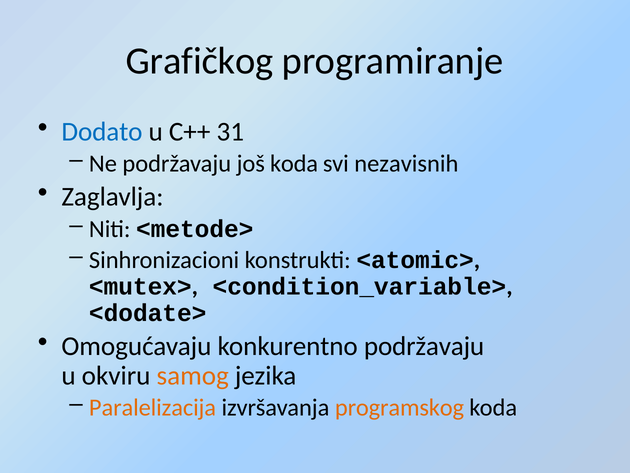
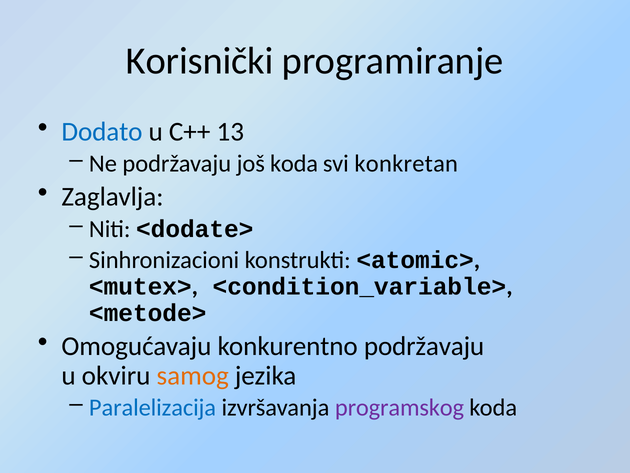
Grafičkog: Grafičkog -> Korisnički (200, 61)
31: 31 -> 13 (230, 132)
nezavisnih: nezavisnih -> konkretan (406, 164)
<metode>: <metode> -> <dodate> (195, 229)
<dodate>: <dodate> -> <metode> (148, 313)
Paralelizacija colour: orange -> blue (153, 407)
programskog colour: orange -> purple (399, 407)
